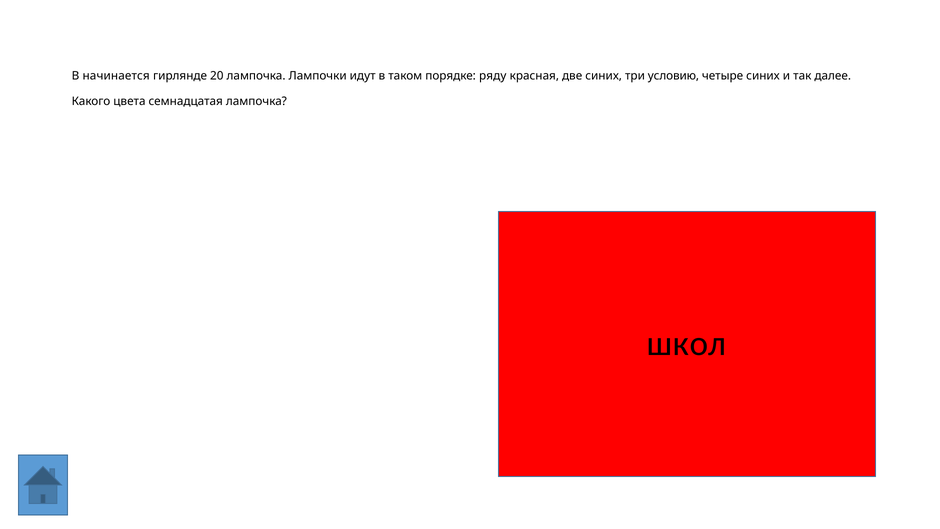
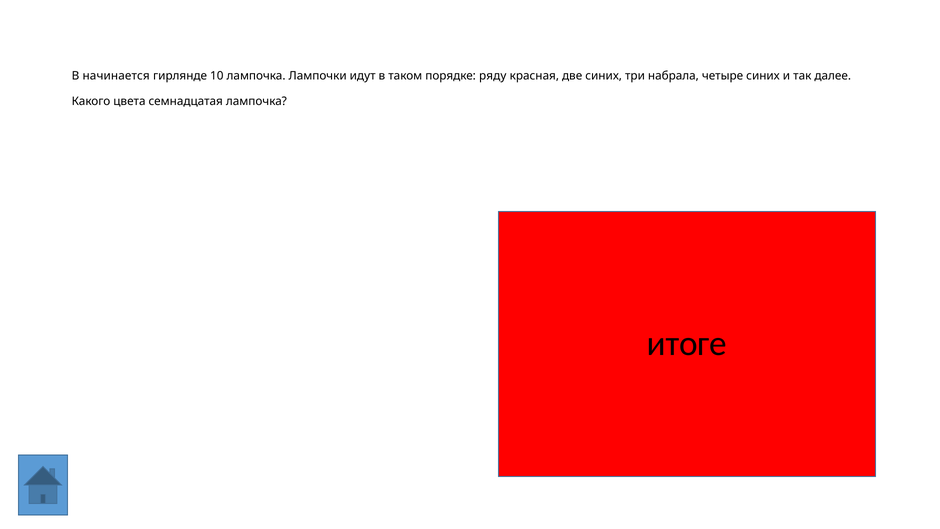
20: 20 -> 10 (217, 76)
условию: условию -> набрала (673, 76)
школ: школ -> итоге (687, 344)
